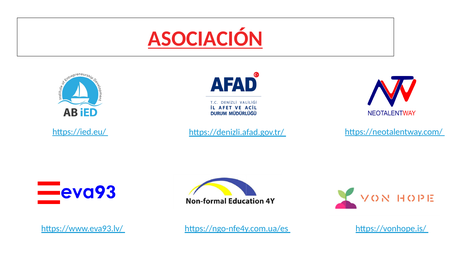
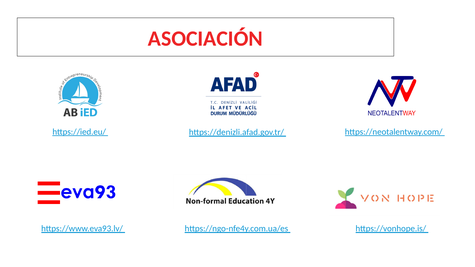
ASOCIACIÓN underline: present -> none (205, 39)
